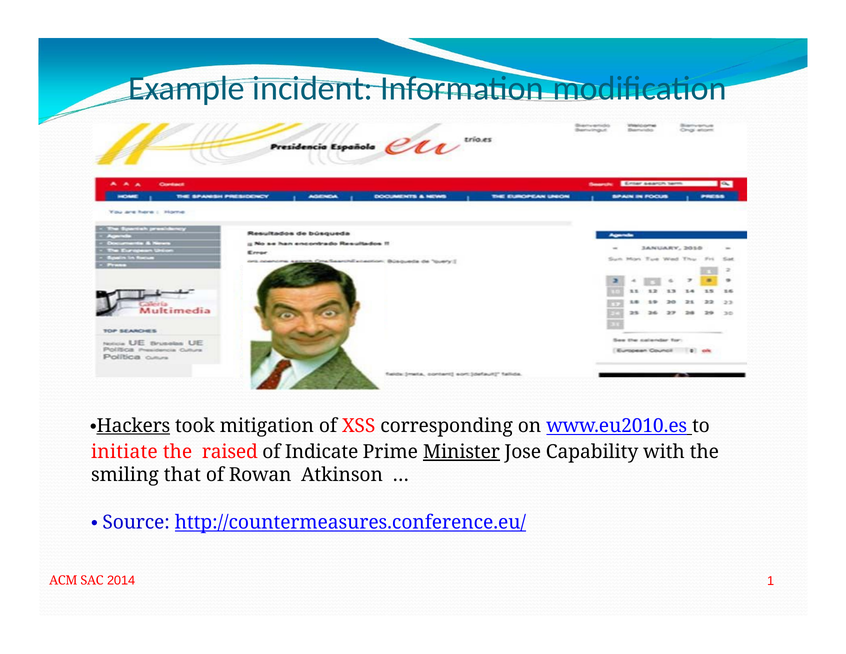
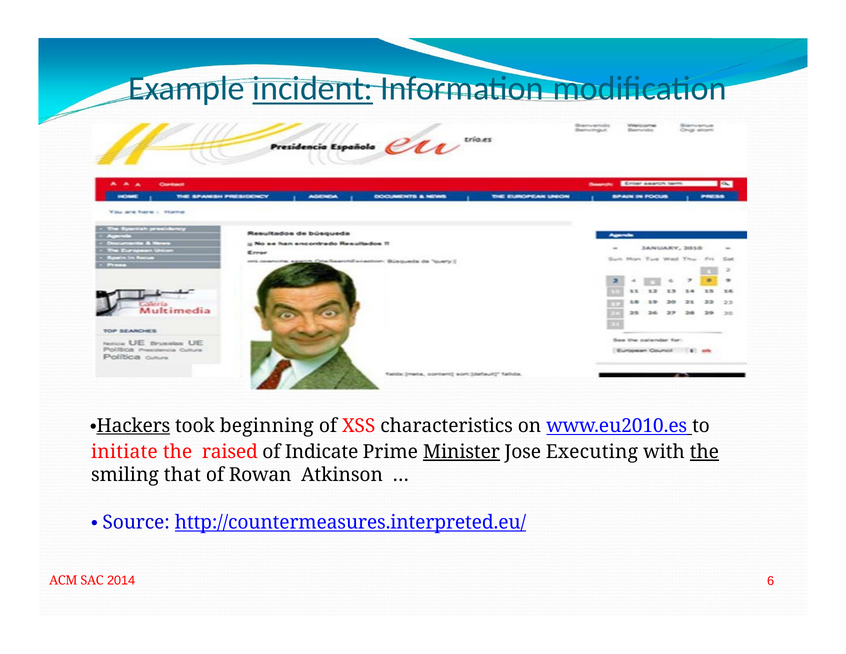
incident underline: none -> present (313, 89)
mitigation: mitigation -> beginning (267, 426)
corresponding: corresponding -> characteristics (447, 426)
Capability: Capability -> Executing (592, 452)
the underline: none -> present (704, 452)
http://countermeasures.conference.eu/: http://countermeasures.conference.eu/ -> http://countermeasures.interpreted.eu/ (350, 522)
1: 1 -> 6 (771, 581)
